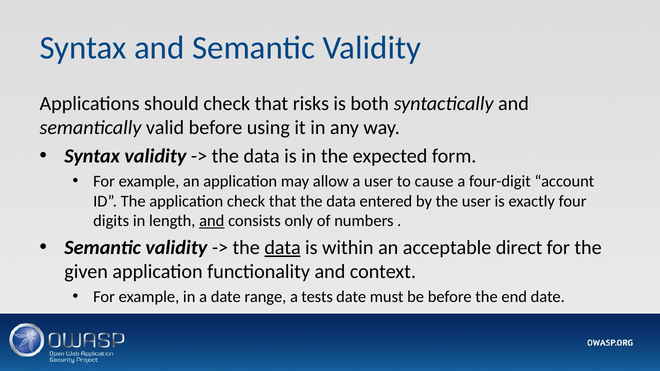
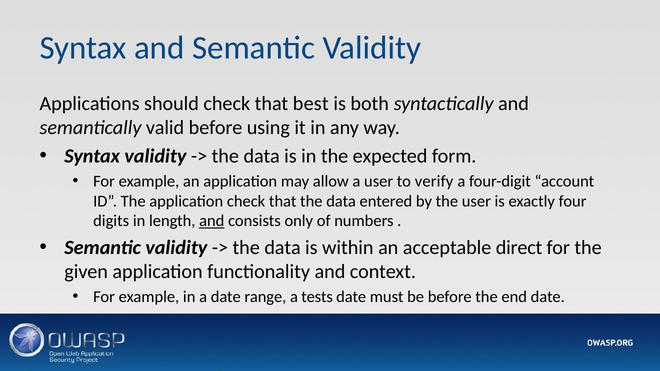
risks: risks -> best (311, 103)
cause: cause -> verify (434, 181)
data underline: present -> none (283, 248)
